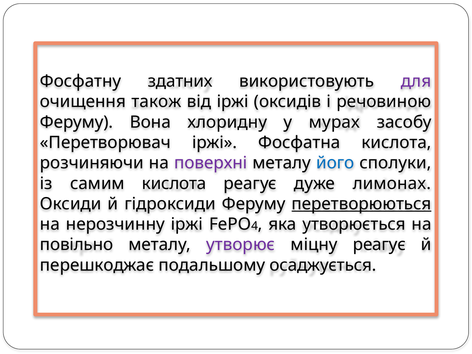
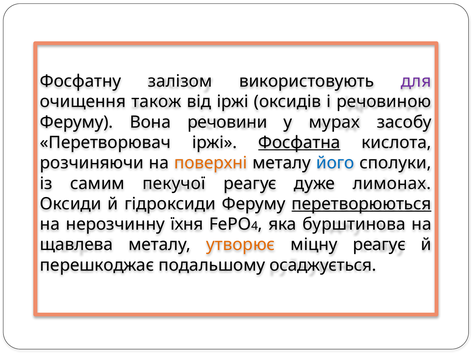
здатних: здатних -> залізом (180, 81)
хлоридну: хлоридну -> речовини (227, 122)
Фосфатна underline: none -> present (299, 142)
поверхні colour: purple -> orange (211, 163)
самим кислота: кислота -> пекучої (174, 183)
нерозчинну іржі: іржі -> їхня (187, 224)
утворюється: утворюється -> бурштинова (354, 224)
повільно: повільно -> щавлева (76, 245)
утворює colour: purple -> orange (241, 245)
